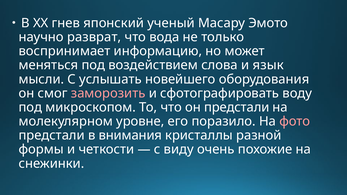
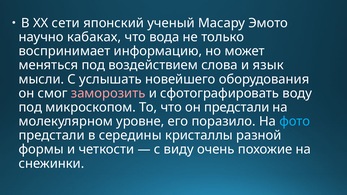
гнев: гнев -> сети (66, 23)
разврат: разврат -> кабаках (94, 37)
фото colour: pink -> light blue (295, 121)
внимания: внимания -> середины (130, 136)
